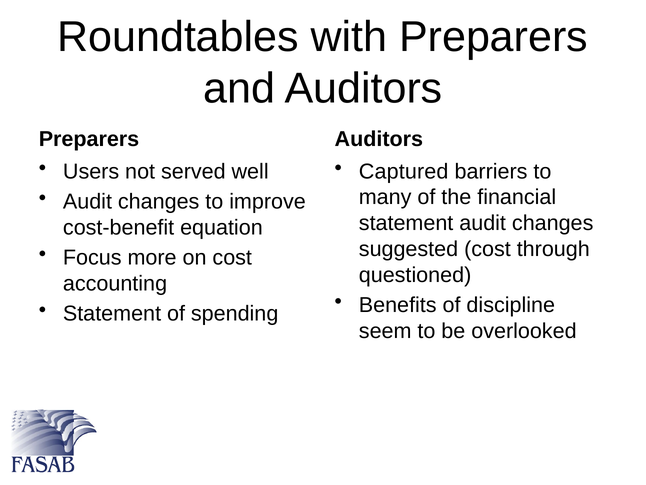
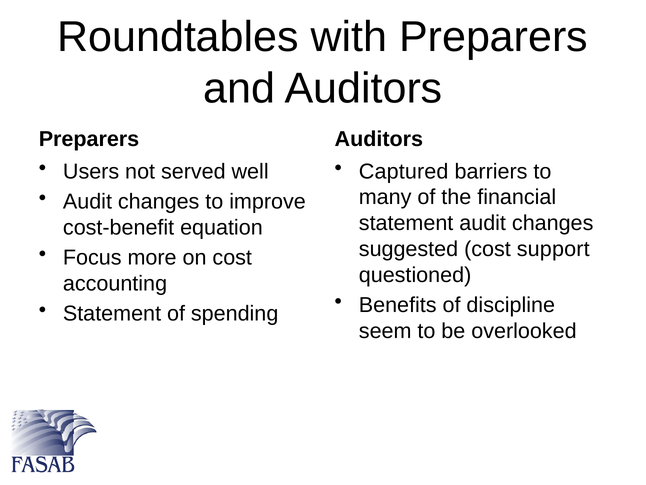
through: through -> support (553, 249)
